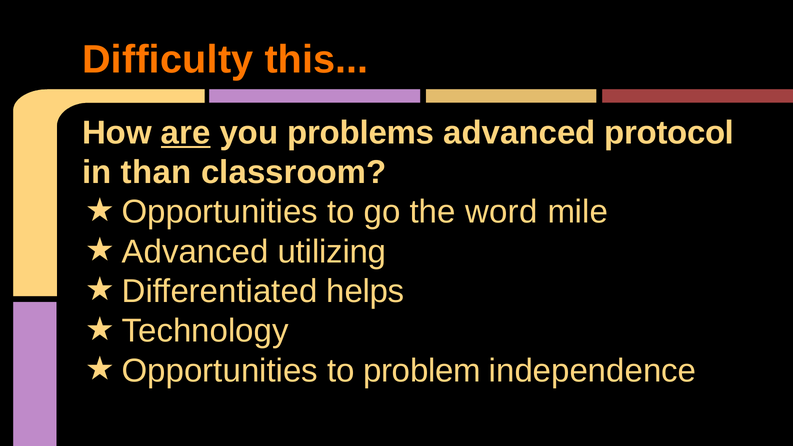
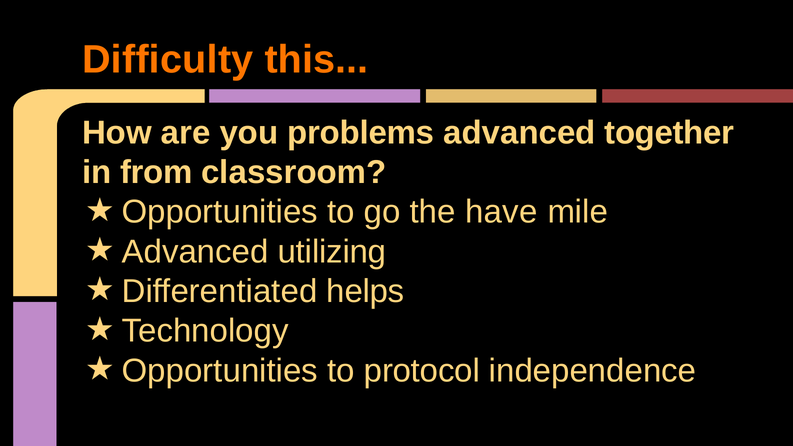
are underline: present -> none (186, 133)
protocol: protocol -> together (669, 133)
than: than -> from (156, 172)
word: word -> have (501, 212)
problem: problem -> protocol (422, 371)
